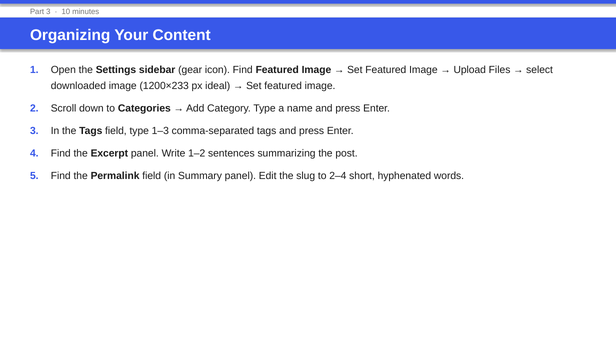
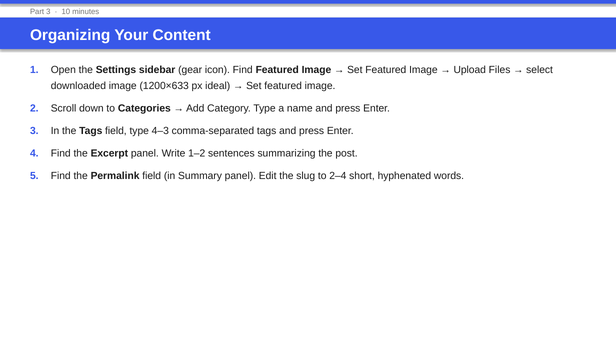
1200×233: 1200×233 -> 1200×633 (164, 86)
1–3: 1–3 -> 4–3 (160, 131)
